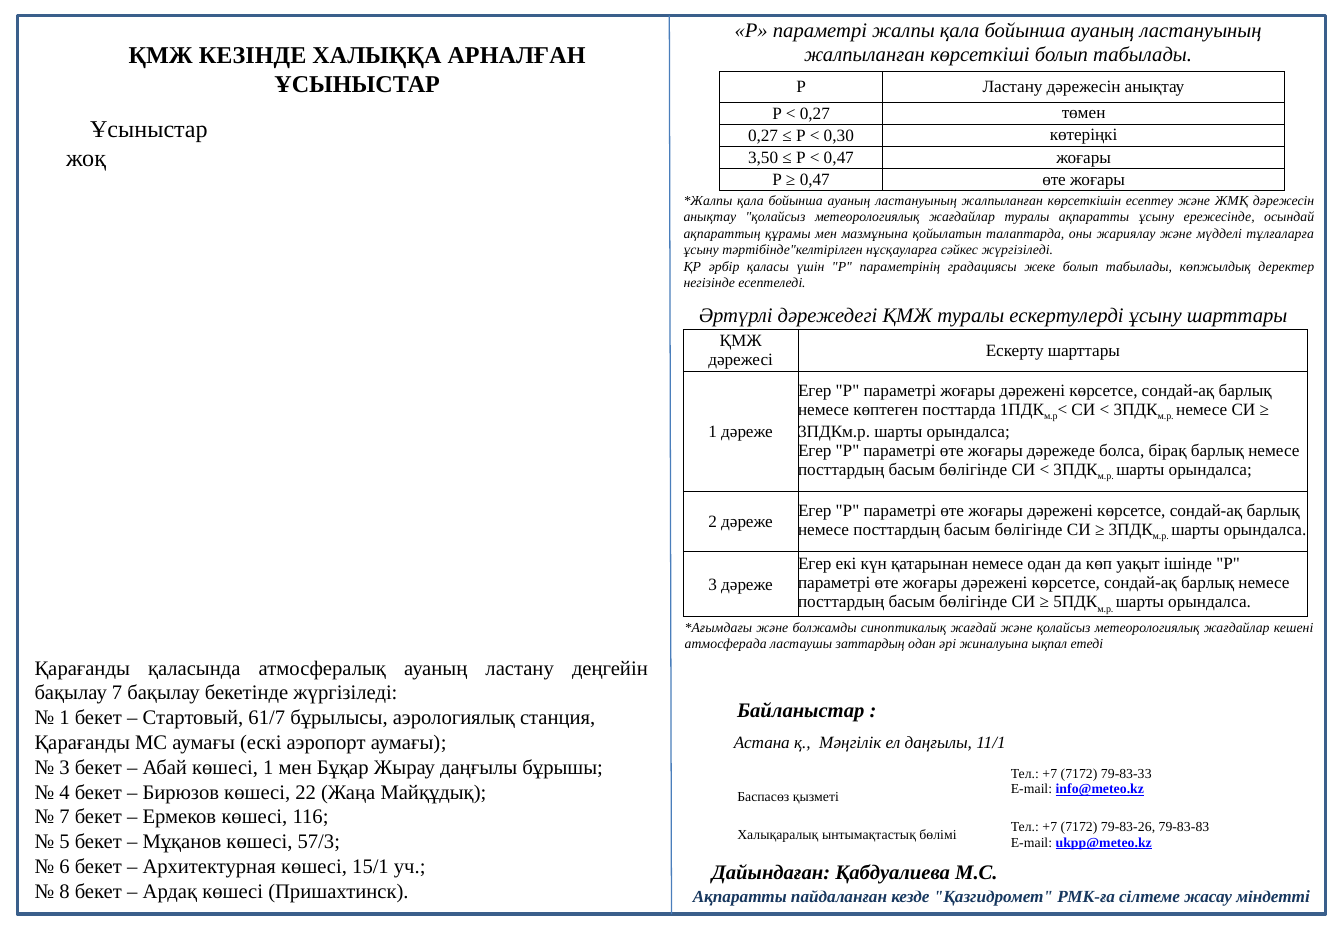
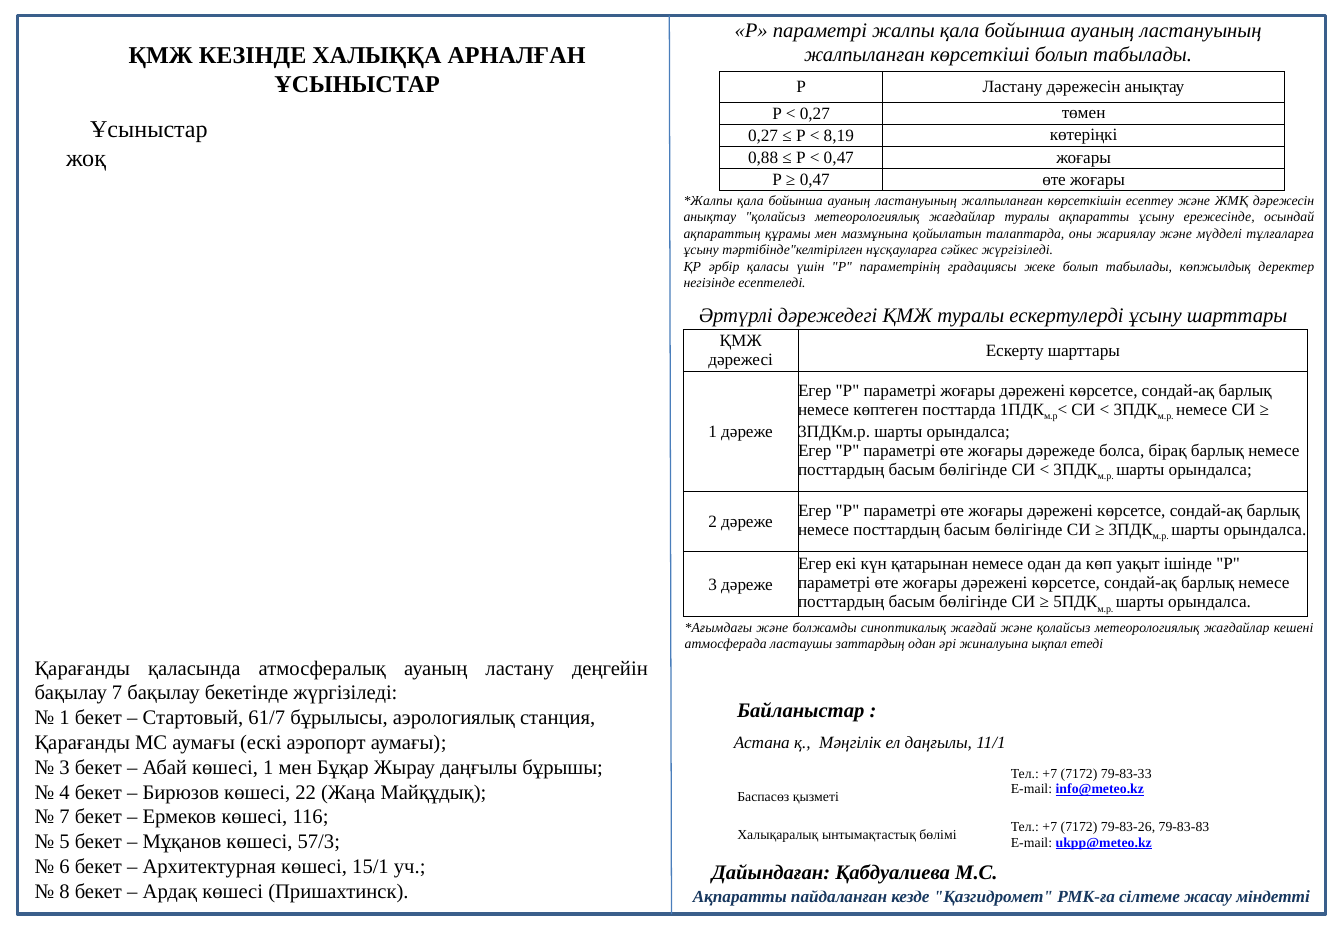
0,30: 0,30 -> 8,19 (839, 136)
3,50: 3,50 -> 0,88 (763, 158)
